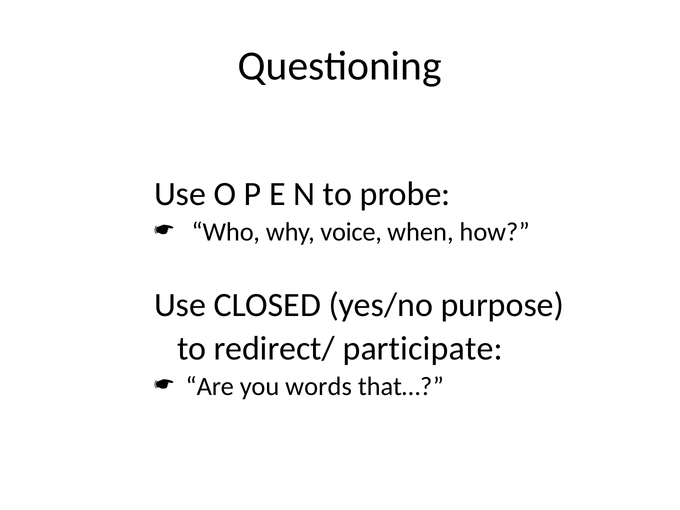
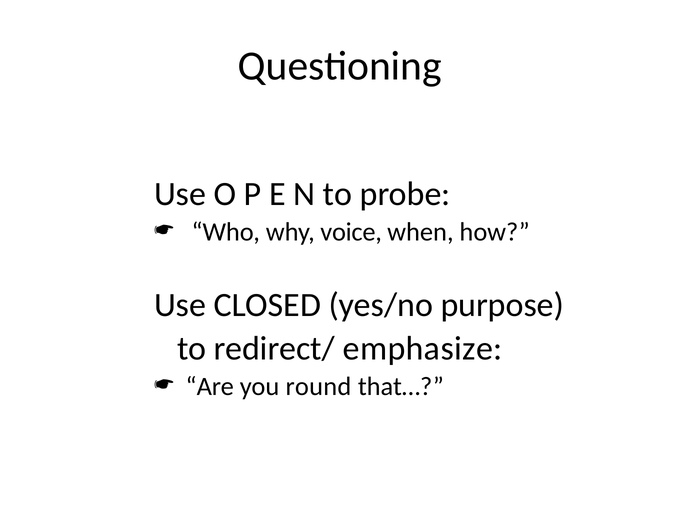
participate: participate -> emphasize (423, 349)
words: words -> round (318, 387)
